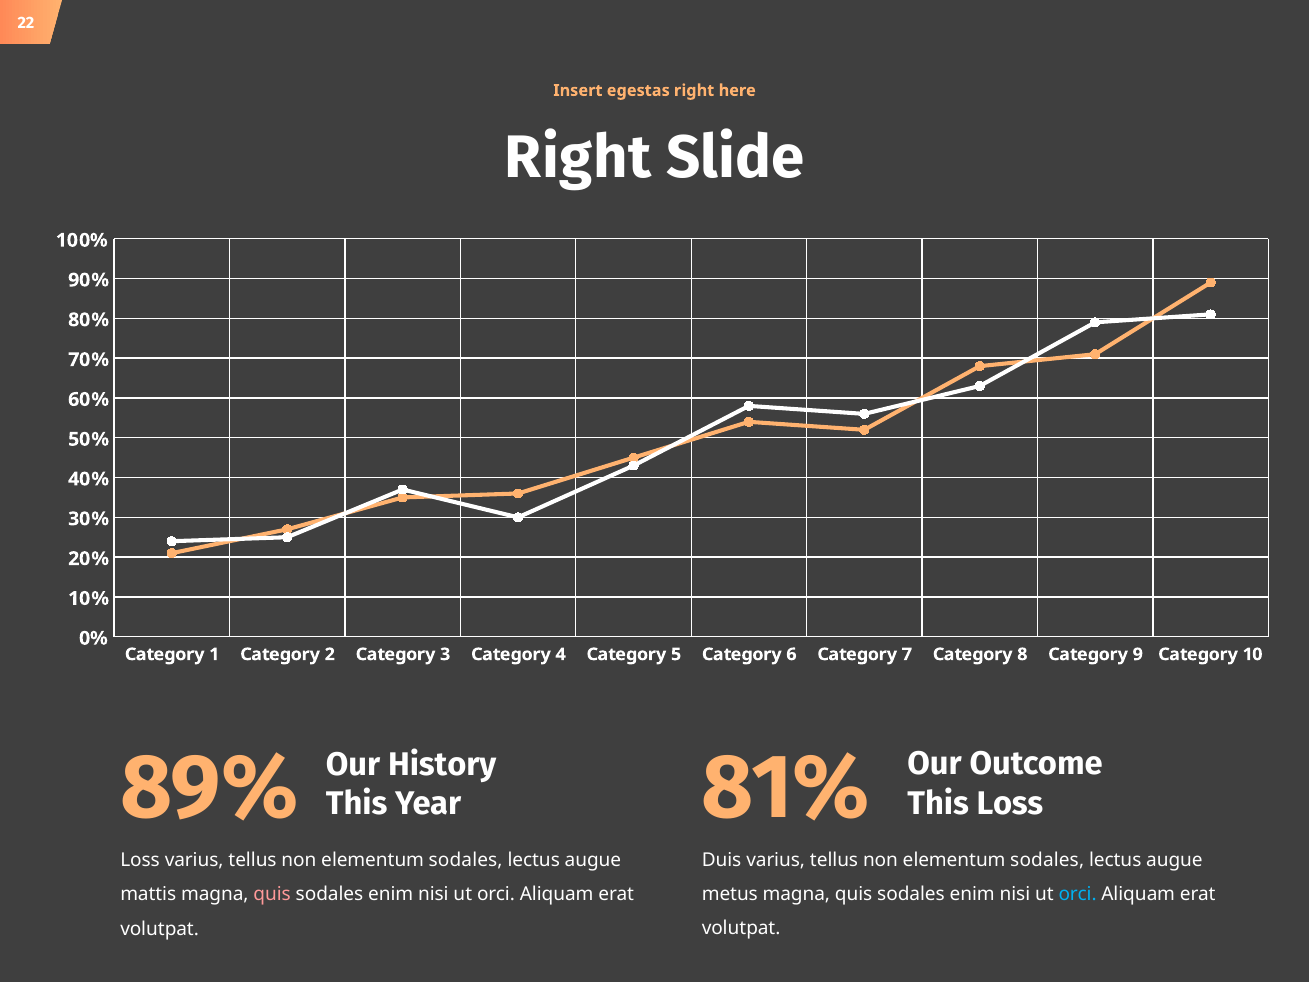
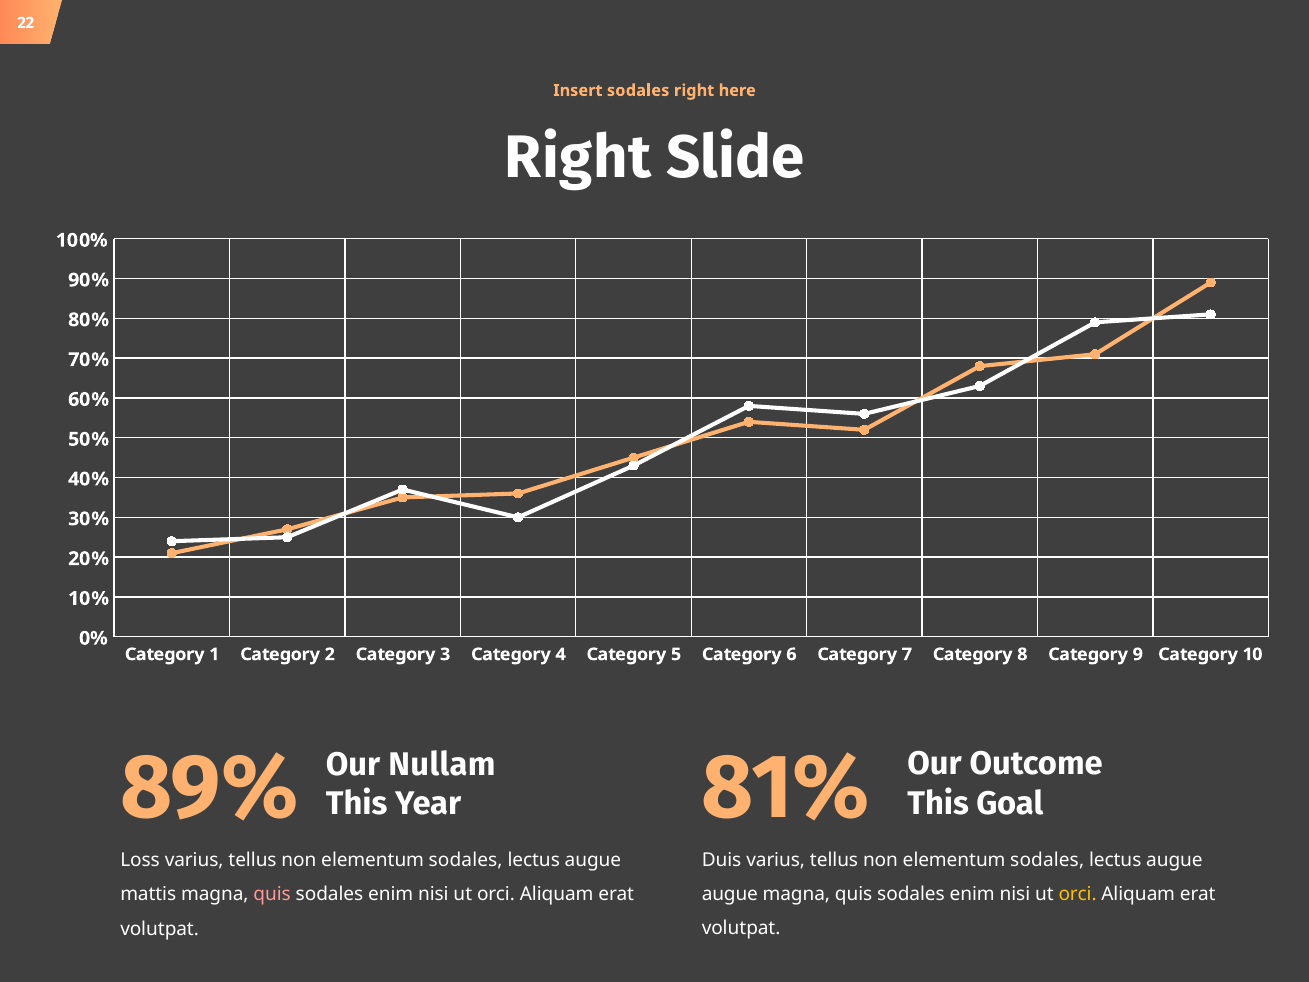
Insert egestas: egestas -> sodales (638, 90)
History: History -> Nullam (442, 764)
This Loss: Loss -> Goal (1010, 803)
metus: metus -> augue (730, 894)
orci colour: light blue -> yellow (1078, 894)
